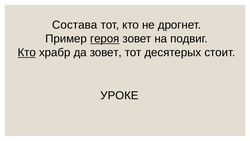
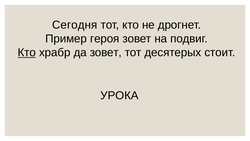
Состава: Состава -> Сегодня (75, 25)
героя underline: present -> none (105, 39)
УРОКЕ: УРОКЕ -> УРОКА (119, 95)
